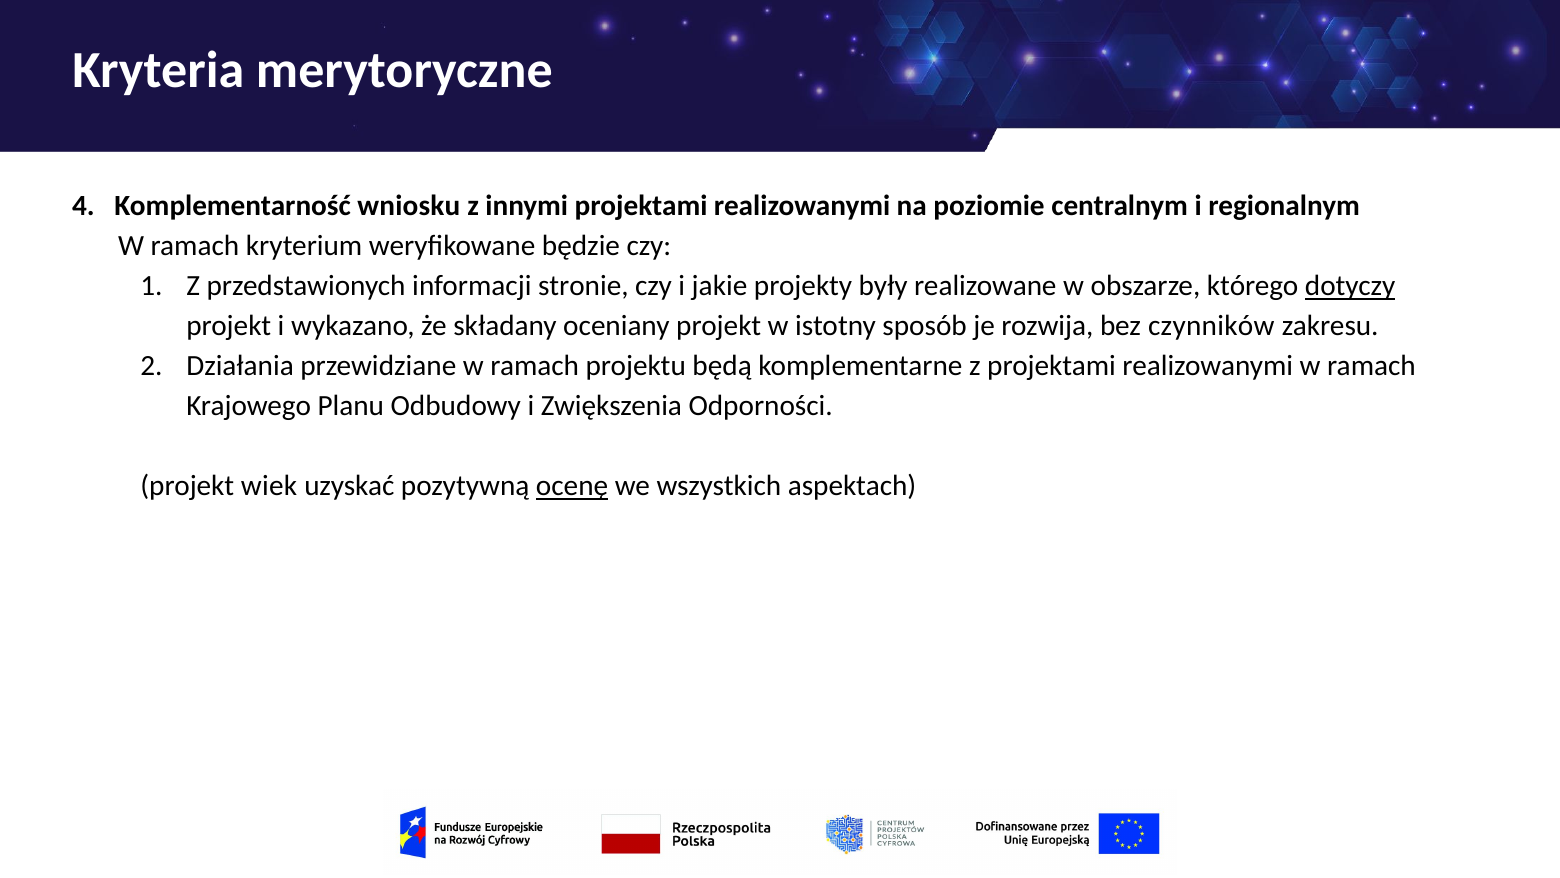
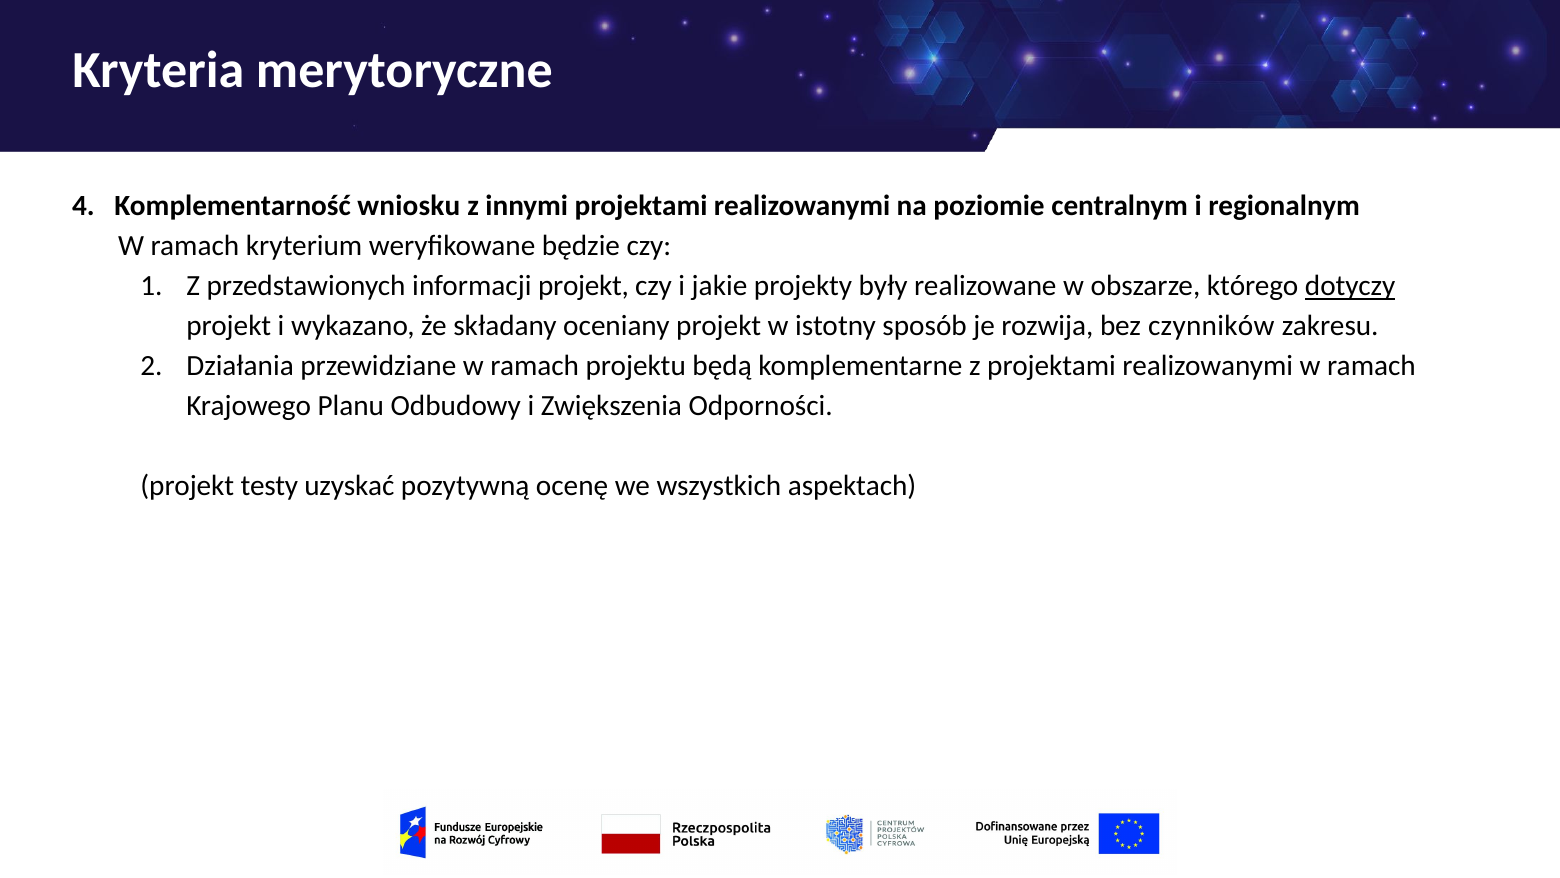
informacji stronie: stronie -> projekt (583, 286)
wiek: wiek -> testy (269, 486)
ocenę underline: present -> none (572, 486)
